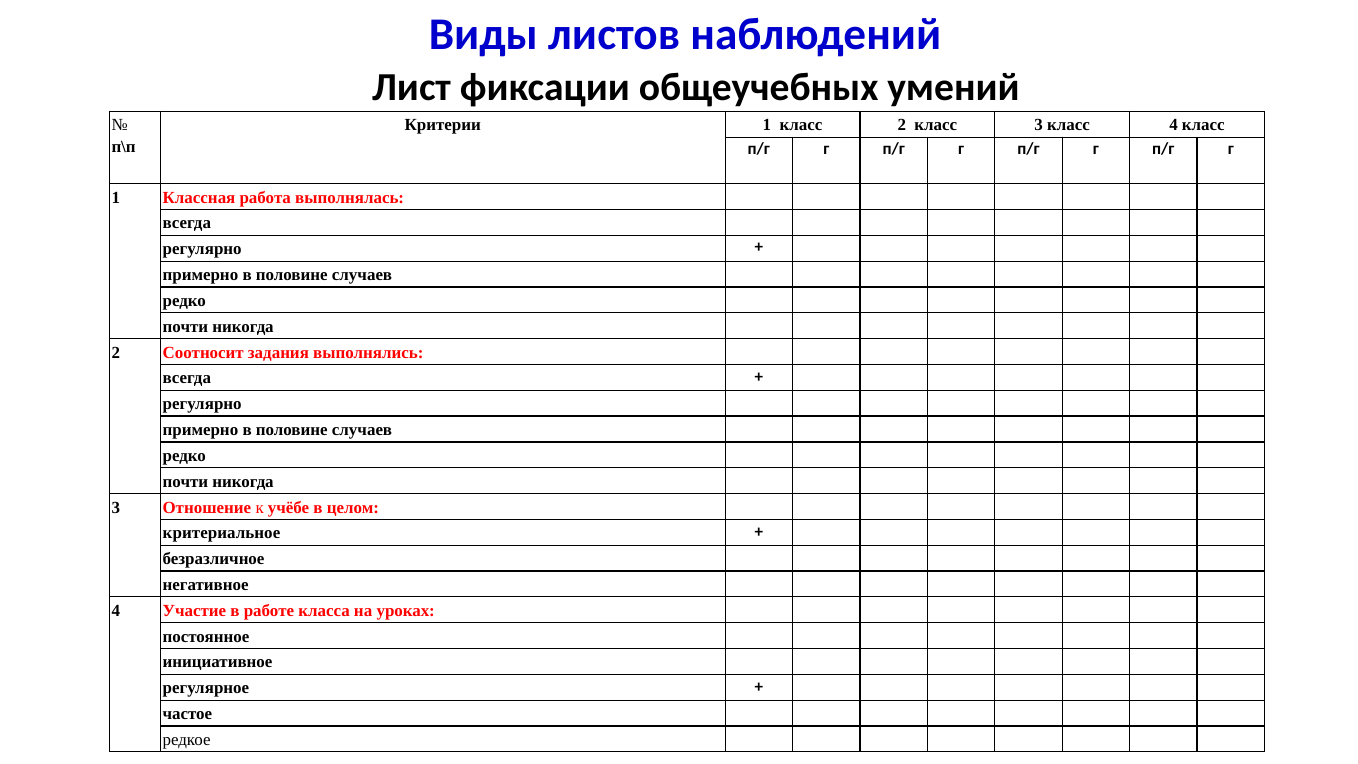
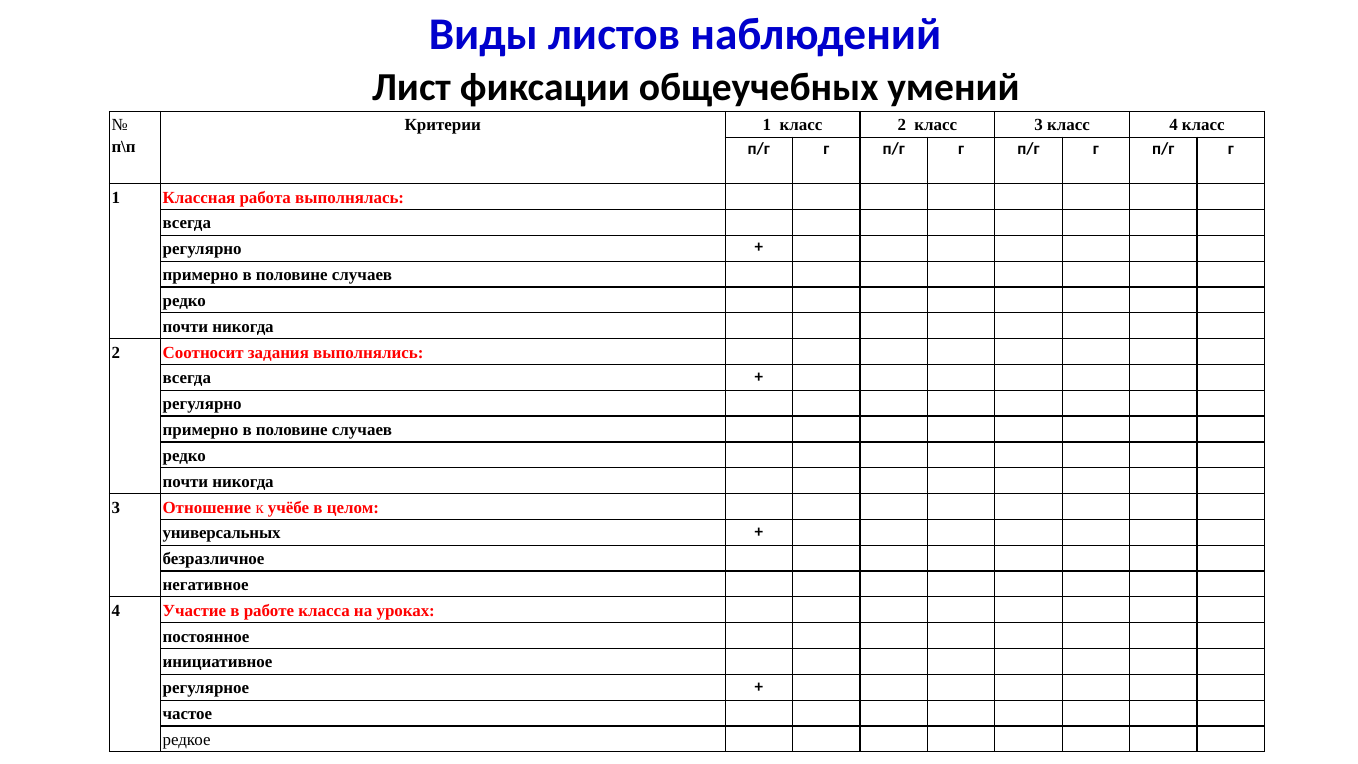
критериальное: критериальное -> универсальных (222, 533)
